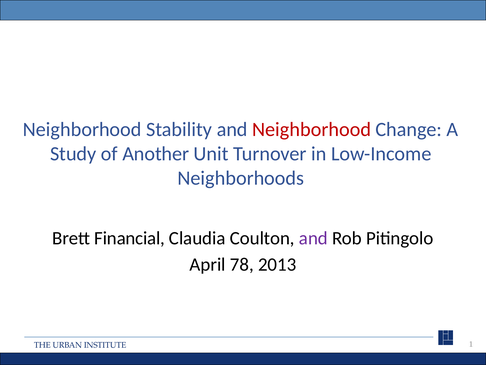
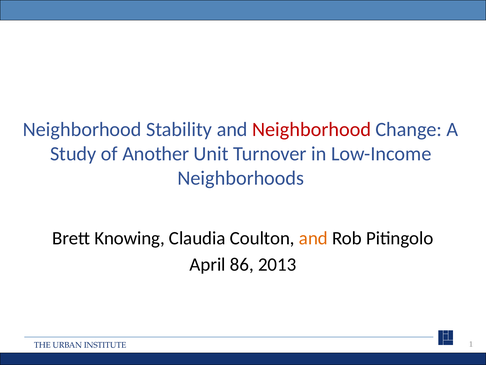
Financial: Financial -> Knowing (130, 238)
and colour: purple -> orange (313, 238)
78: 78 -> 86 (242, 264)
